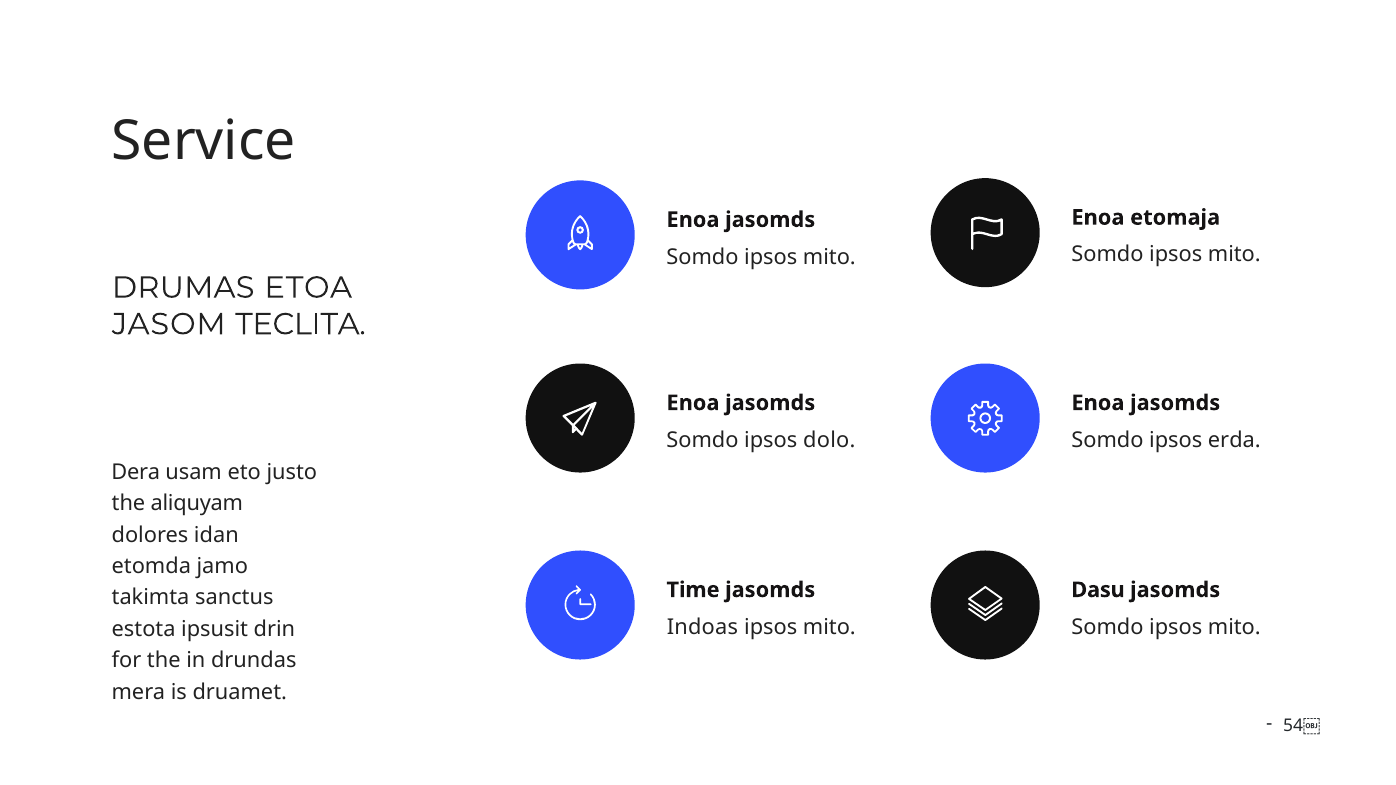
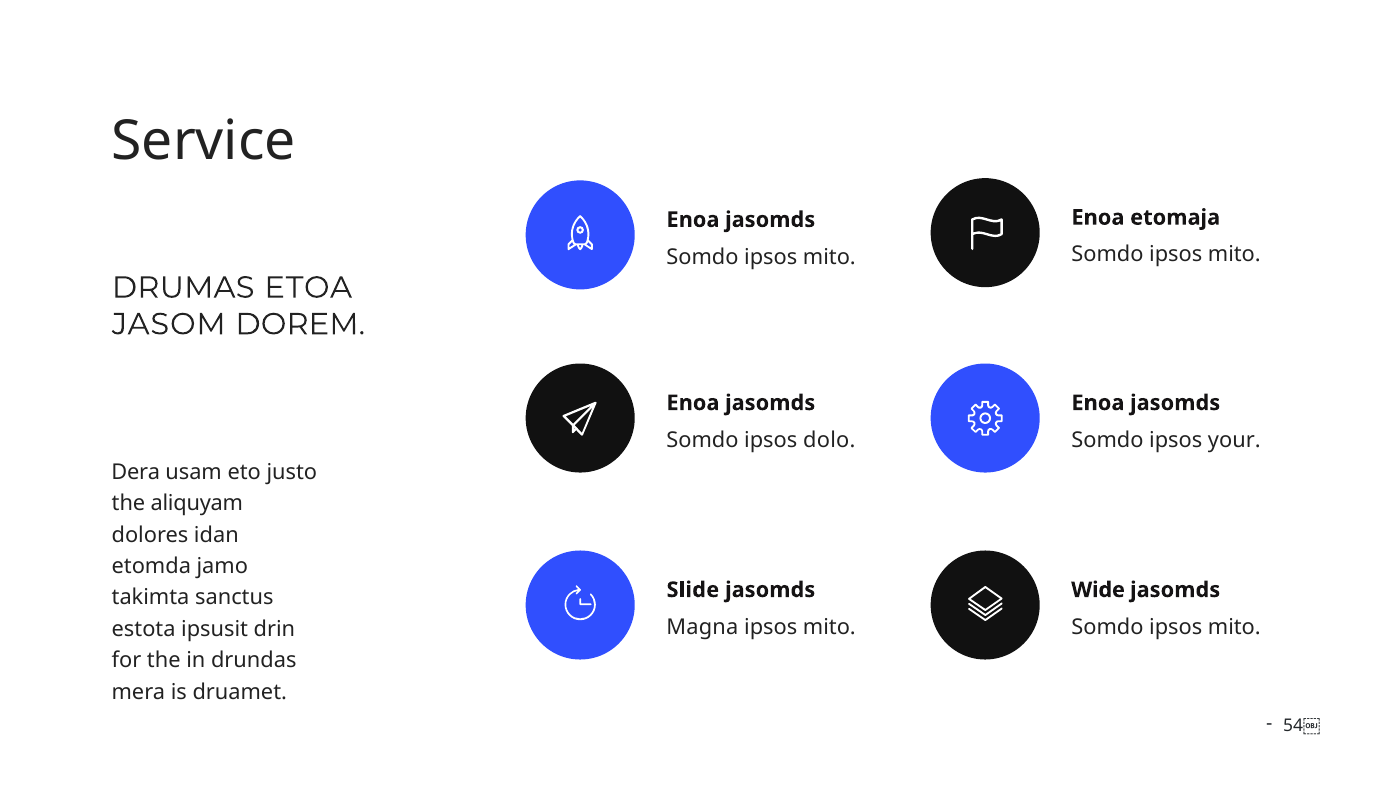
TECLITA: TECLITA -> DOREM (300, 324)
erda: erda -> your (1234, 440)
Time: Time -> Slide (693, 590)
Dasu: Dasu -> Wide (1098, 590)
Indoas: Indoas -> Magna (702, 627)
